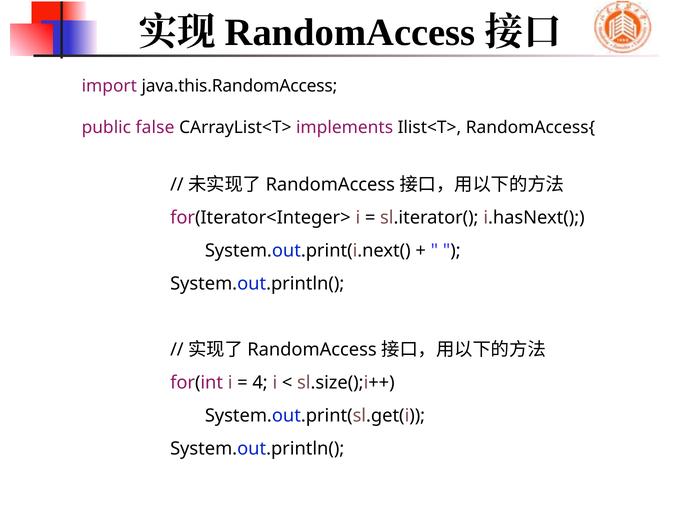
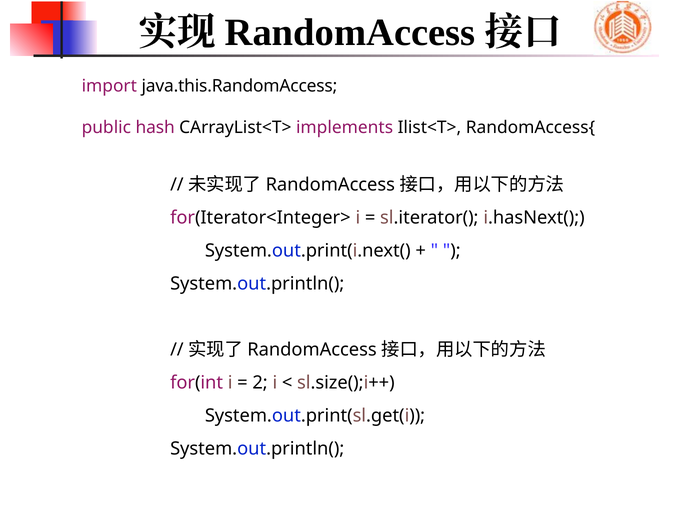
false: false -> hash (155, 128)
4: 4 -> 2 (260, 383)
